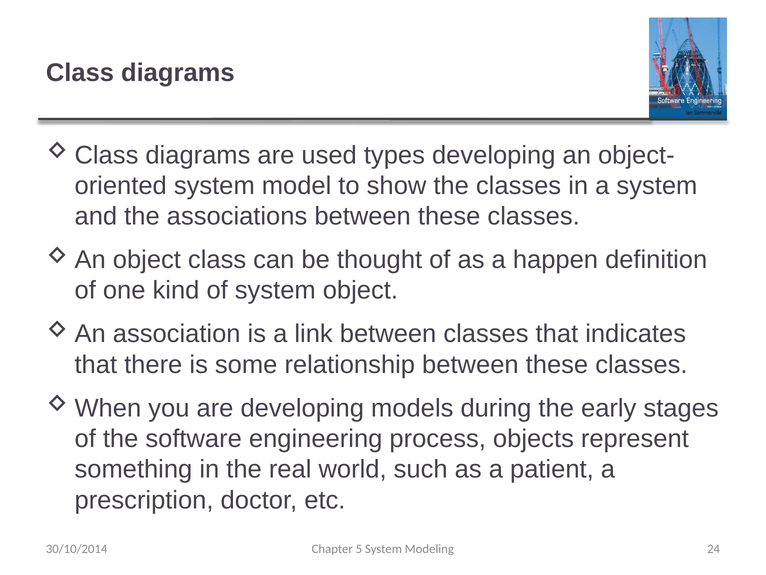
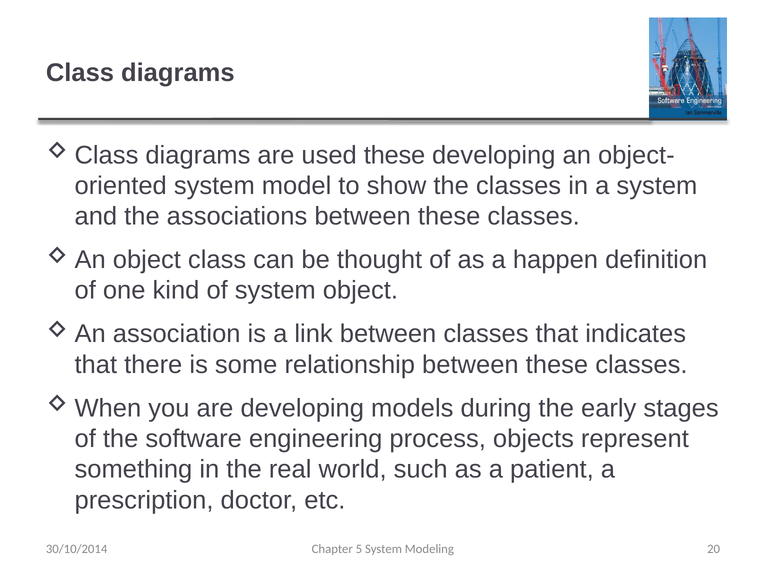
used types: types -> these (395, 155)
24: 24 -> 20 (714, 549)
